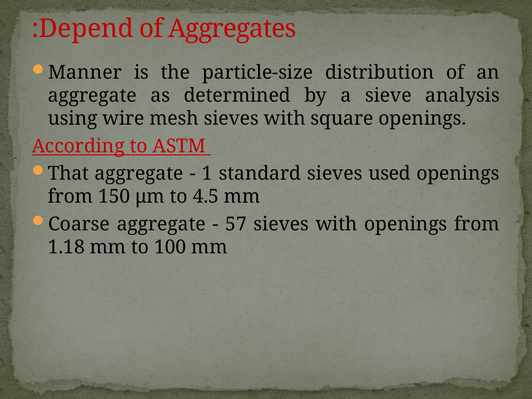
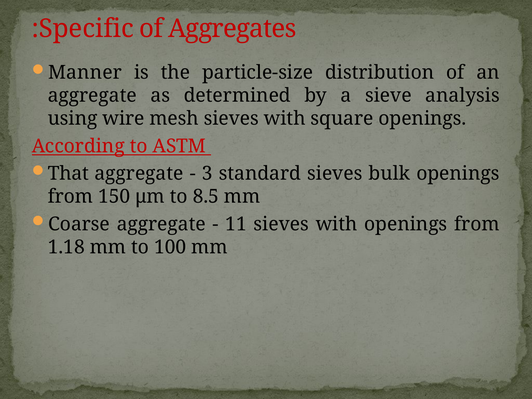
Depend: Depend -> Specific (86, 29)
1: 1 -> 3 (207, 174)
used: used -> bulk (389, 174)
4.5: 4.5 -> 8.5 (206, 197)
57: 57 -> 11 (236, 224)
